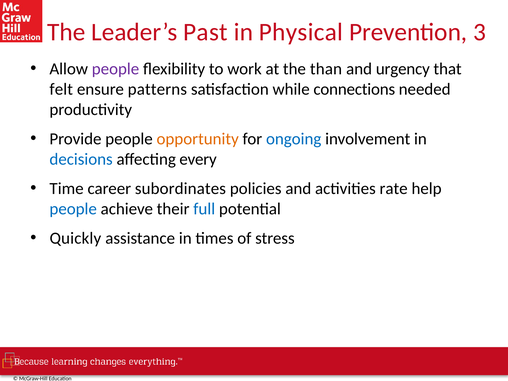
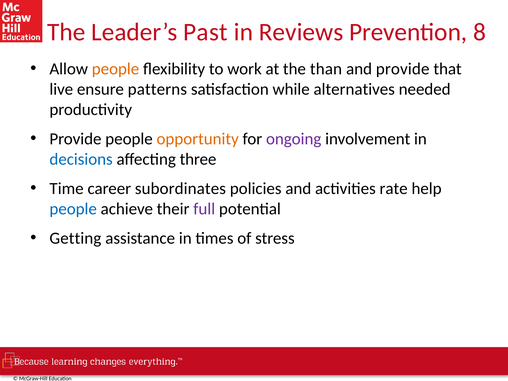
Physical: Physical -> Reviews (301, 32)
3: 3 -> 8 (479, 32)
people colour: purple -> orange (116, 69)
and urgency: urgency -> provide (403, 69)
felt: felt -> live (61, 89)
connections: connections -> alternatives (354, 89)
ongoing colour: blue -> purple (294, 139)
every: every -> three (198, 159)
full colour: blue -> purple (204, 209)
Quickly: Quickly -> Getting (75, 238)
